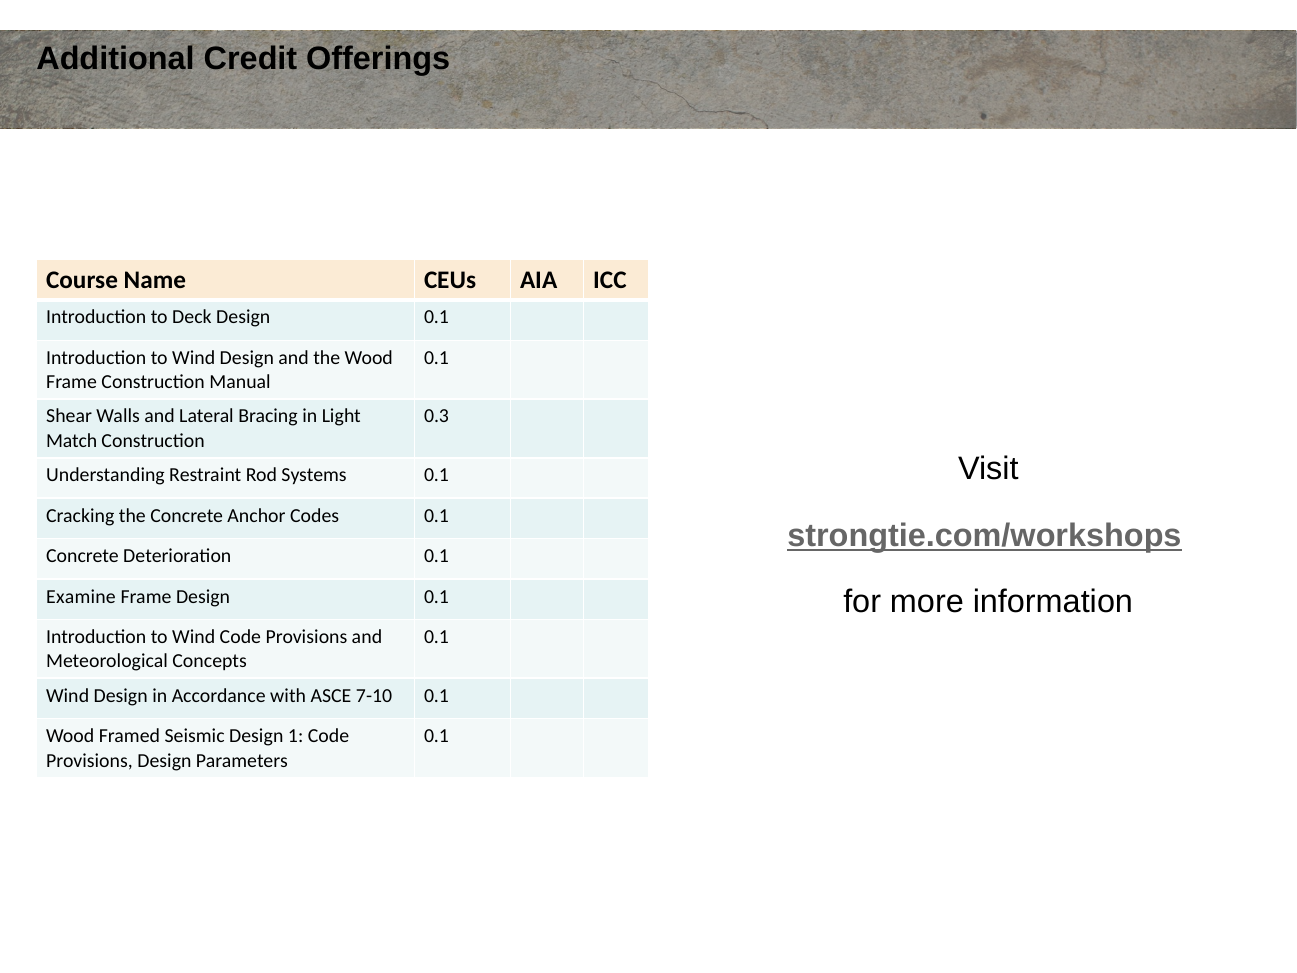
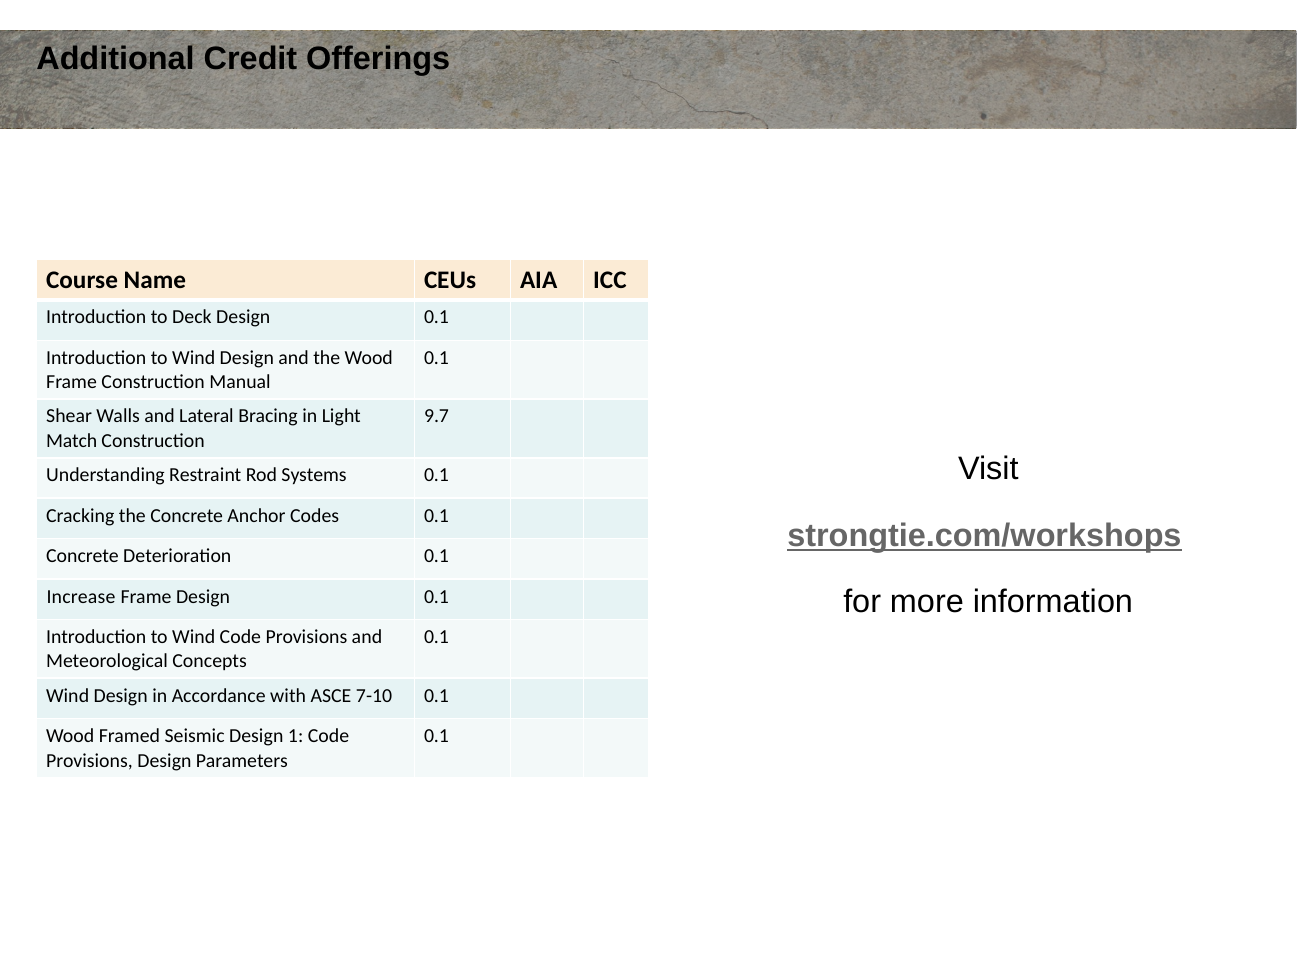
0.3: 0.3 -> 9.7 (437, 416)
Examine: Examine -> Increase (81, 596)
